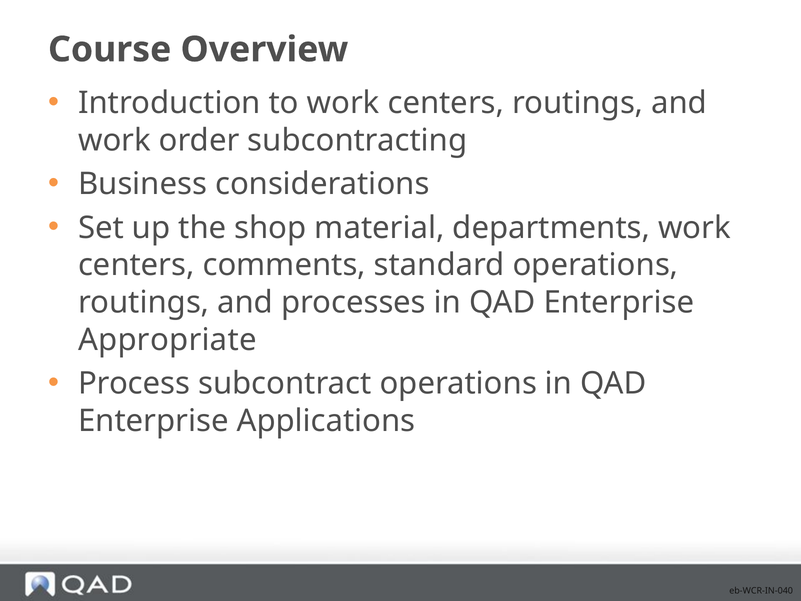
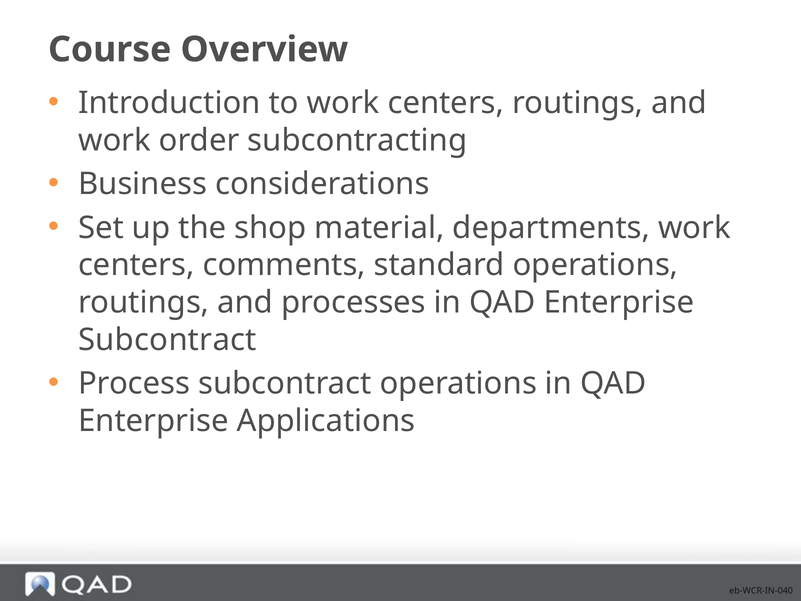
Appropriate: Appropriate -> Subcontract (167, 340)
